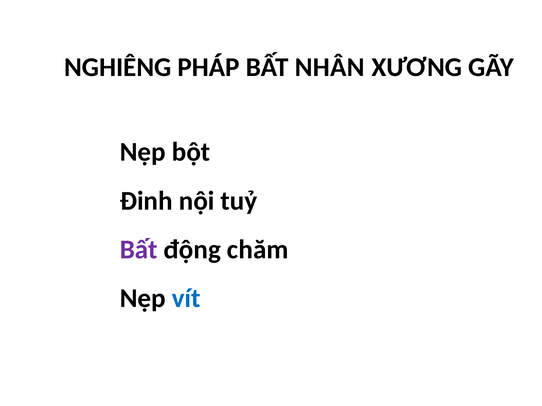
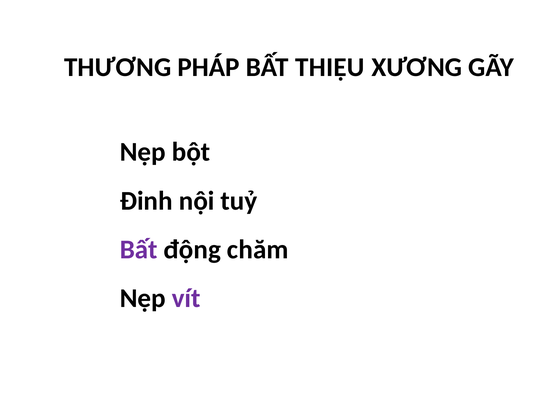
NGHIÊNG: NGHIÊNG -> THƯƠNG (118, 67)
NHÂN: NHÂN -> THIỆU (330, 67)
vít colour: blue -> purple (186, 299)
